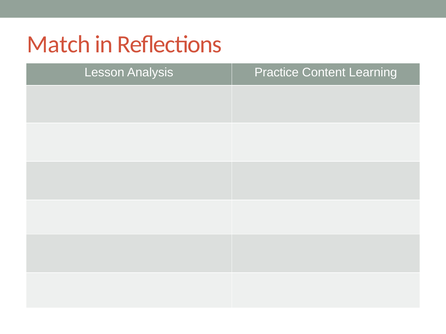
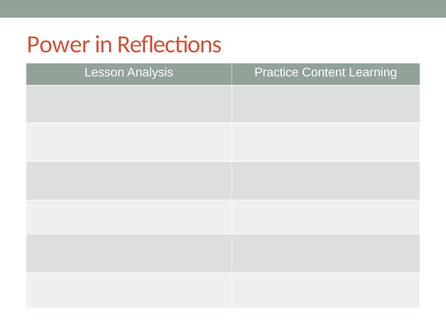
Match: Match -> Power (59, 44)
